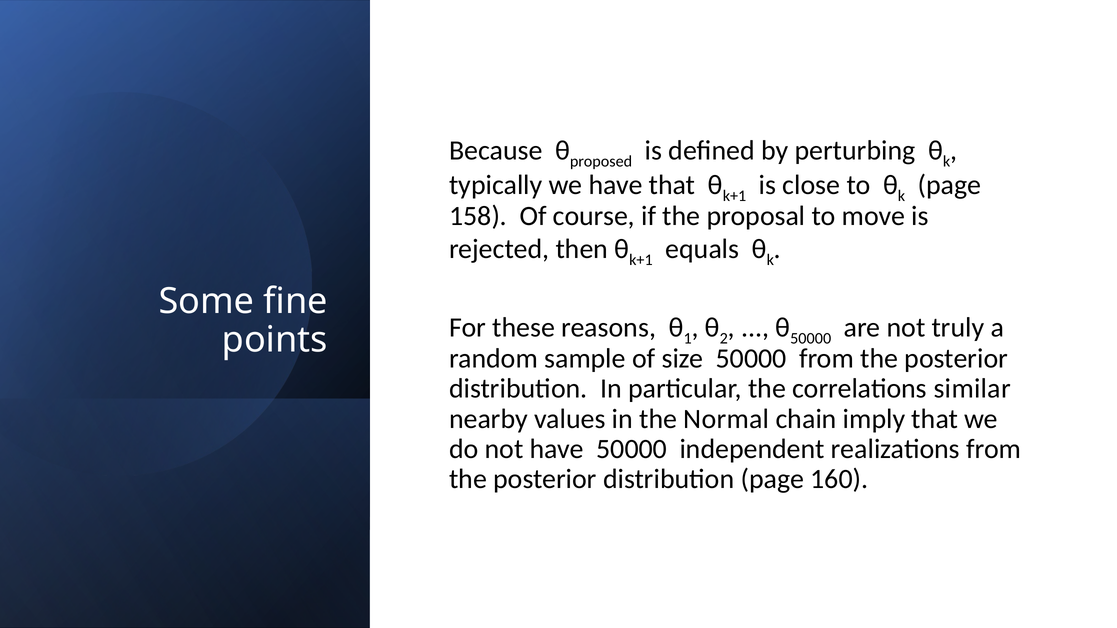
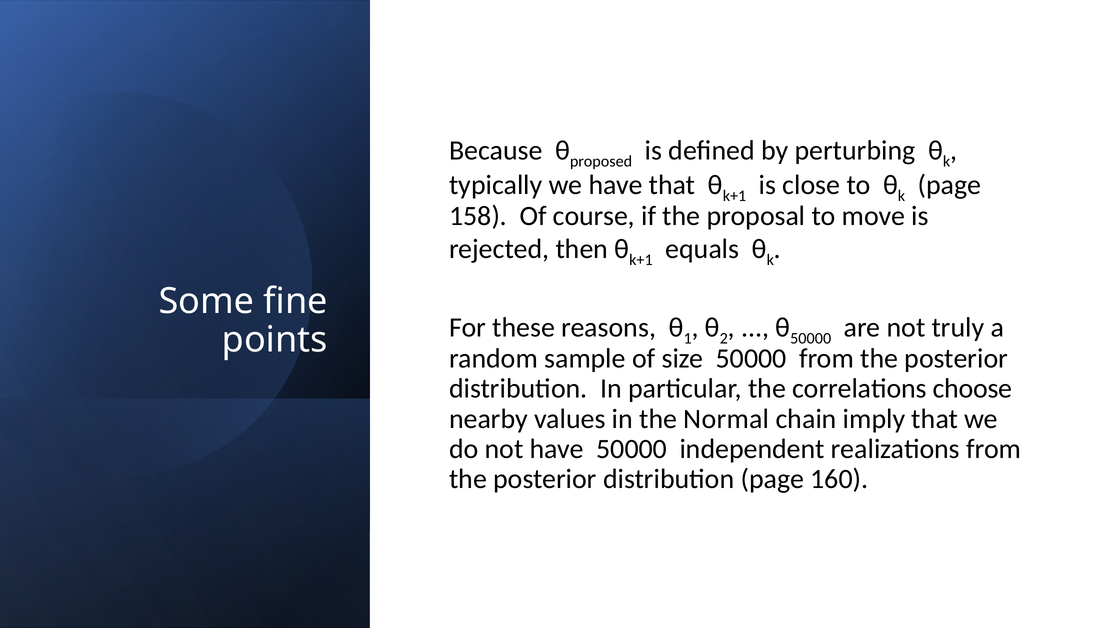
similar: similar -> choose (973, 389)
